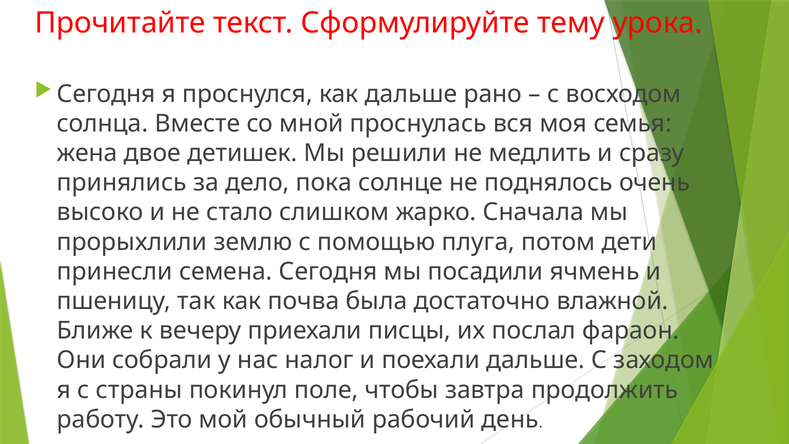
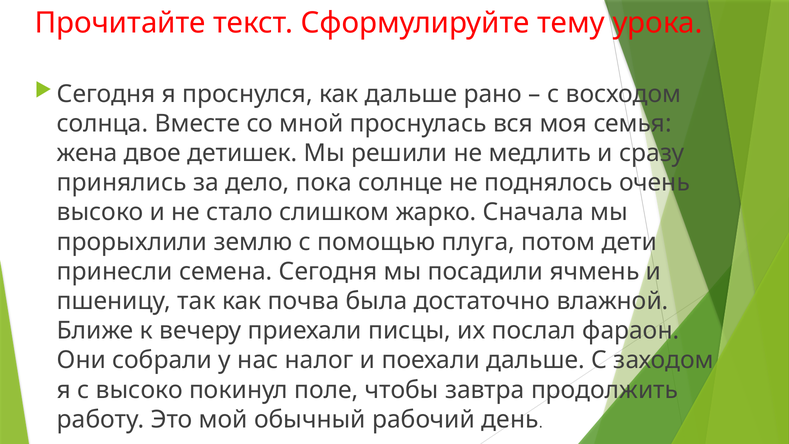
с страны: страны -> высоко (139, 390)
